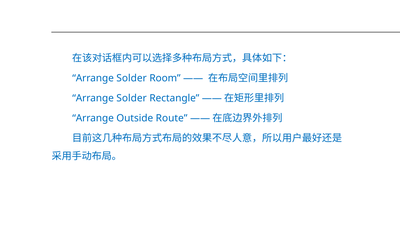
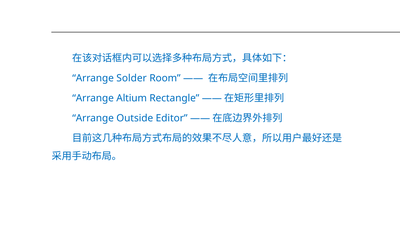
Solder: Solder -> Altium (132, 98)
Route: Route -> Editor (172, 118)
